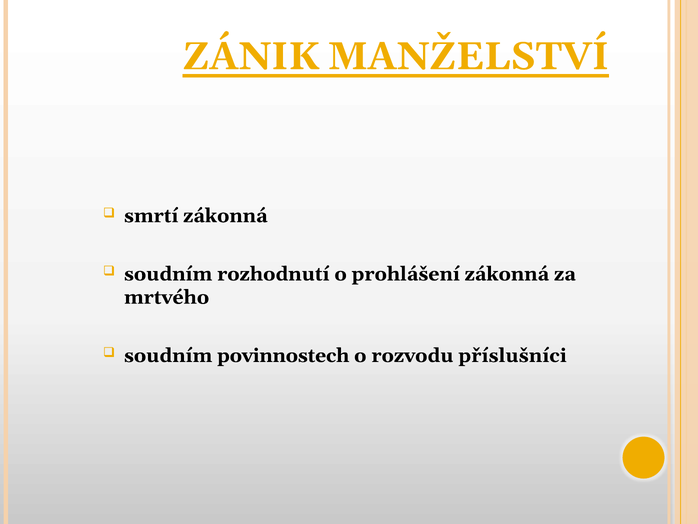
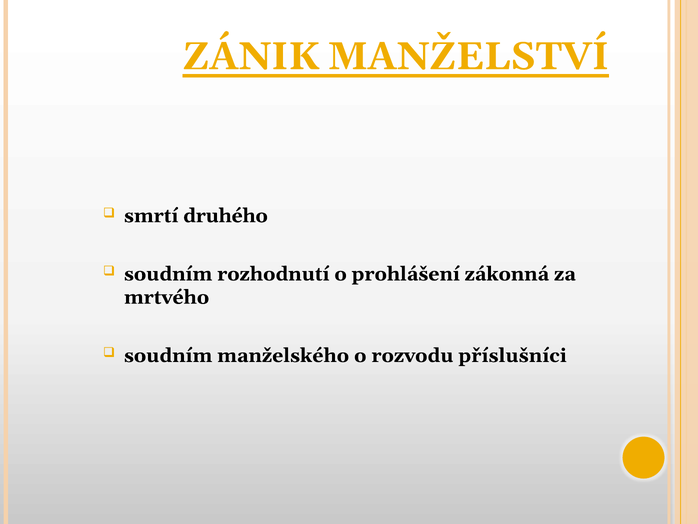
smrtí zákonná: zákonná -> druhého (225, 216)
povinnostech: povinnostech -> manželského (283, 355)
